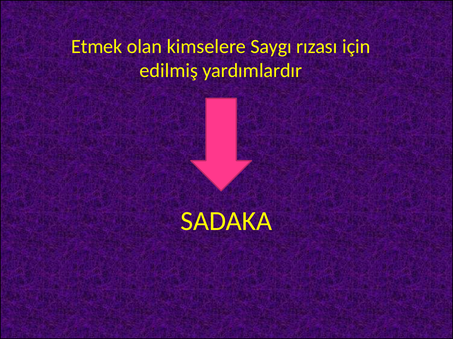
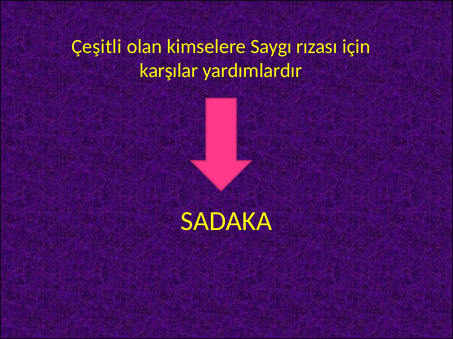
Etmek: Etmek -> Çeşitli (97, 47)
edilmiş: edilmiş -> karşılar (169, 71)
